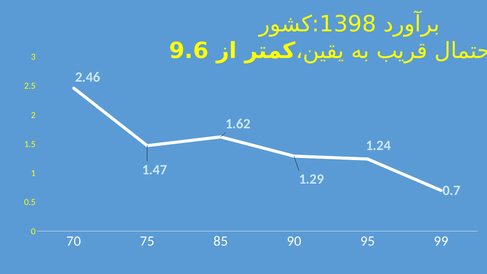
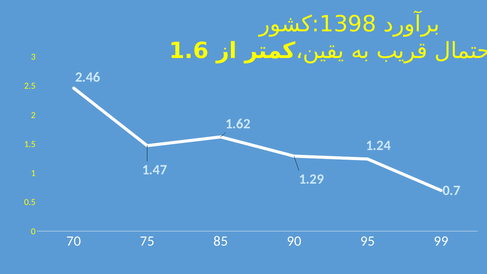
9.6: 9.6 -> 1.6 (189, 51)
